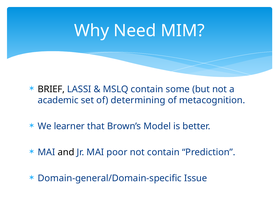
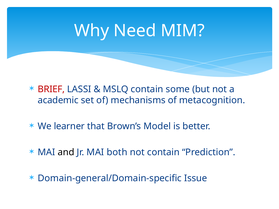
BRIEF colour: black -> red (51, 89)
determining: determining -> mechanisms (138, 100)
poor: poor -> both (117, 152)
